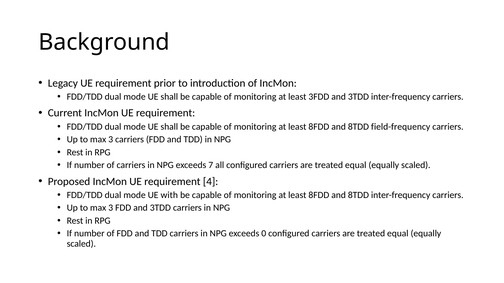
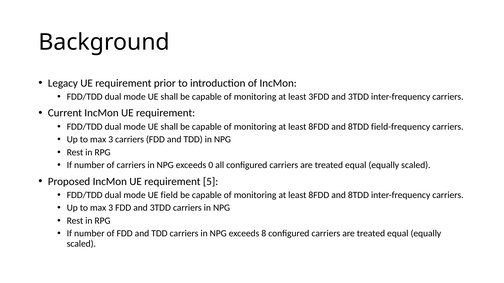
7: 7 -> 0 (211, 165)
4: 4 -> 5 (211, 182)
with: with -> field (169, 195)
0: 0 -> 8 (264, 234)
